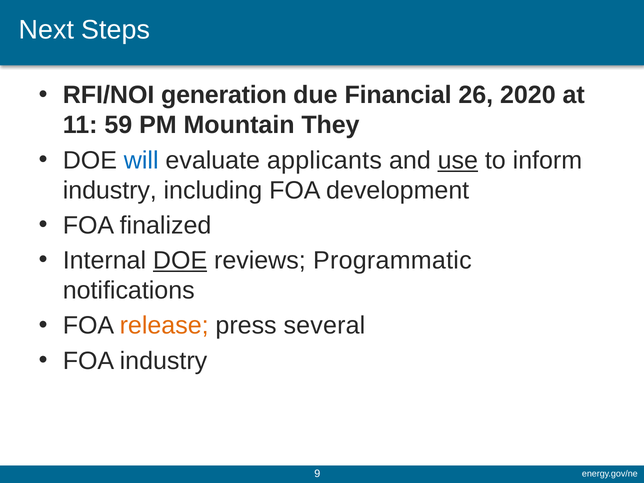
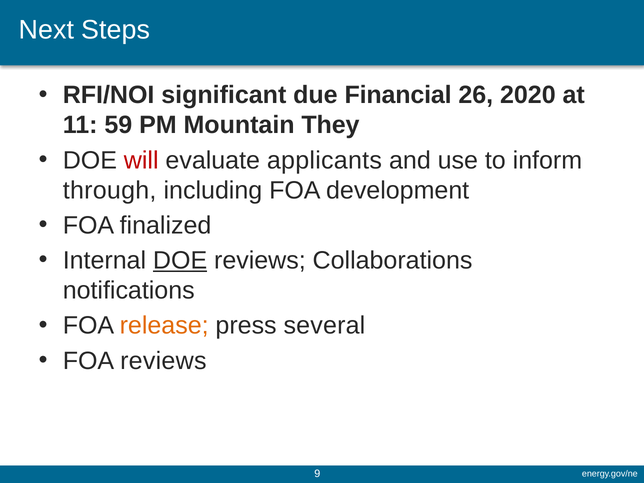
generation: generation -> significant (224, 95)
will colour: blue -> red (141, 160)
use underline: present -> none (458, 160)
industry: industry -> through (110, 190)
Programmatic: Programmatic -> Collaborations (393, 261)
FOA industry: industry -> reviews (163, 361)
